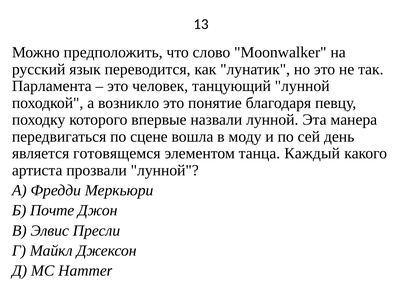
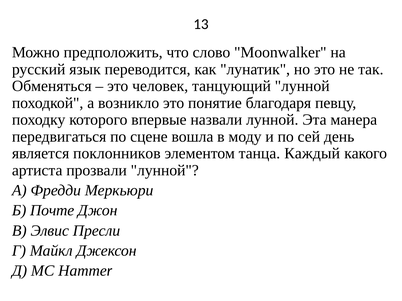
Парламента: Парламента -> Обменяться (52, 86)
готовящемся: готовящемся -> поклонников (117, 154)
